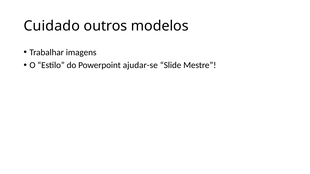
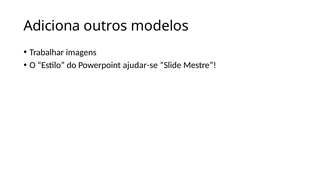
Cuidado: Cuidado -> Adiciona (52, 26)
